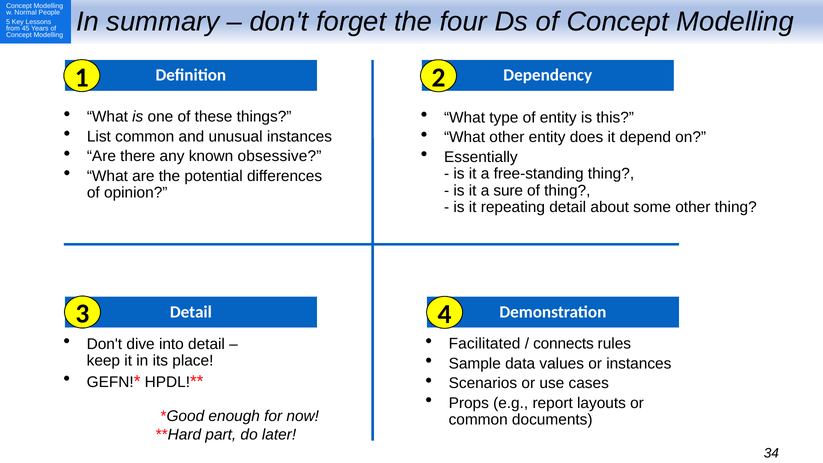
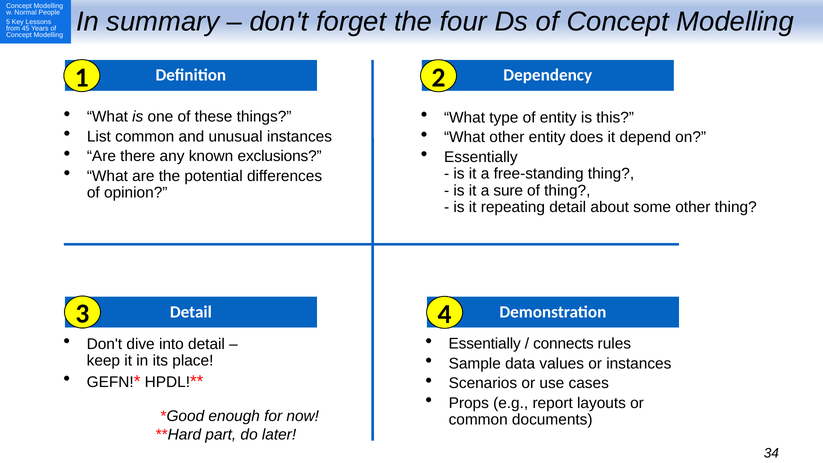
obsessive: obsessive -> exclusions (280, 156)
Facilitated: Facilitated -> Essentially (485, 344)
